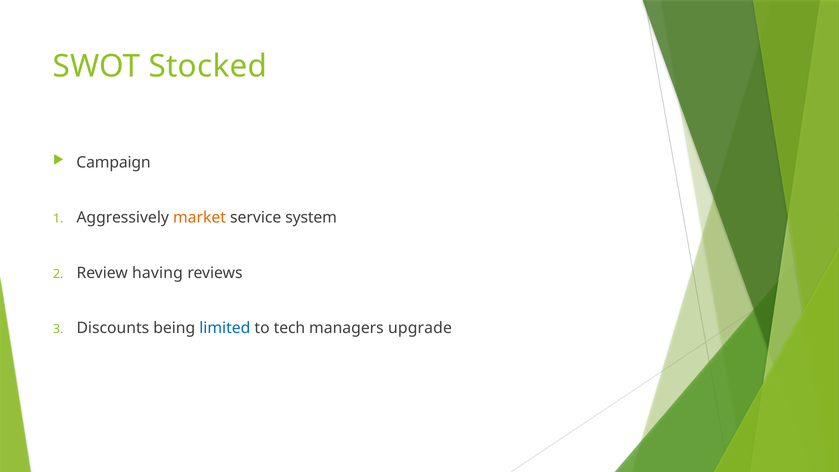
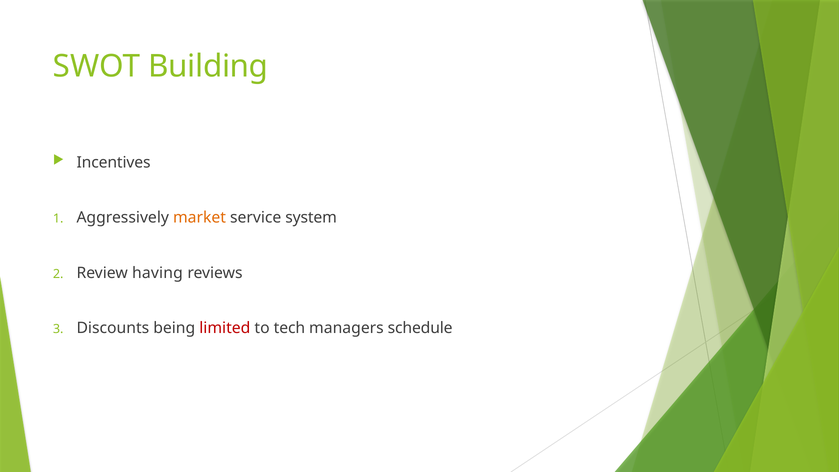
Stocked: Stocked -> Building (208, 66)
Campaign: Campaign -> Incentives (114, 162)
limited colour: blue -> red (225, 328)
upgrade: upgrade -> schedule (420, 328)
